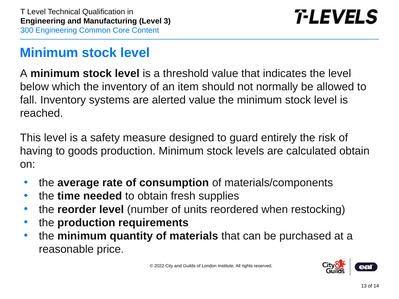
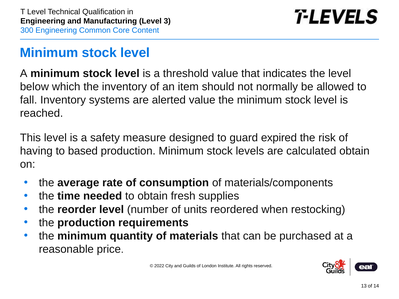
entirely: entirely -> expired (279, 138)
goods: goods -> based (83, 151)
